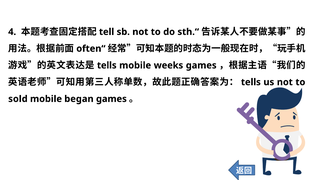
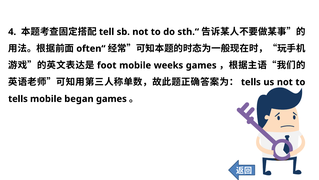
tells: tells -> foot (107, 65)
sold: sold -> tells (18, 99)
